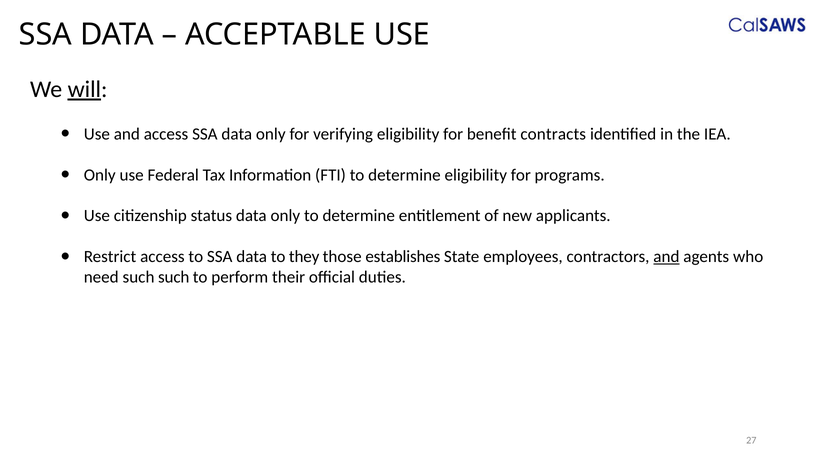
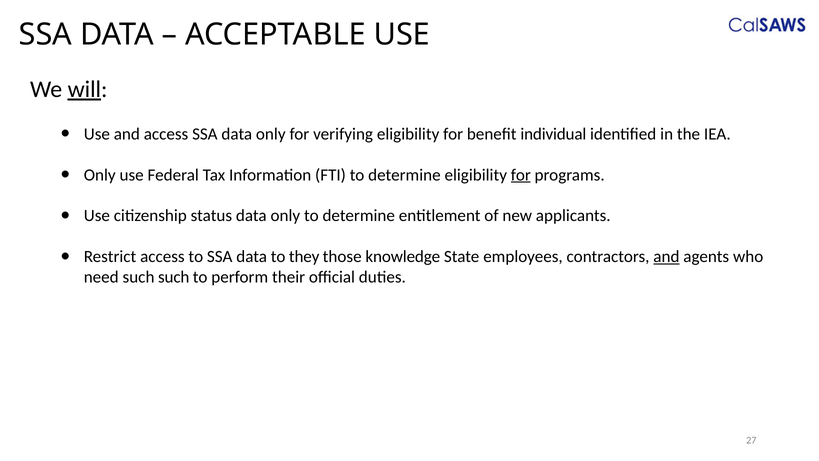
contracts: contracts -> individual (553, 134)
for underline: none -> present (521, 175)
establishes: establishes -> knowledge (403, 257)
